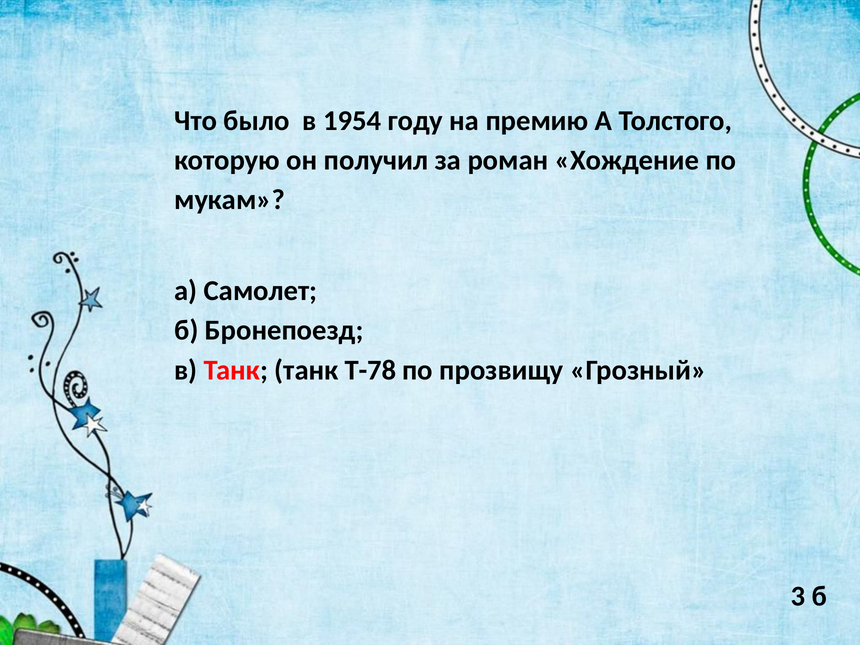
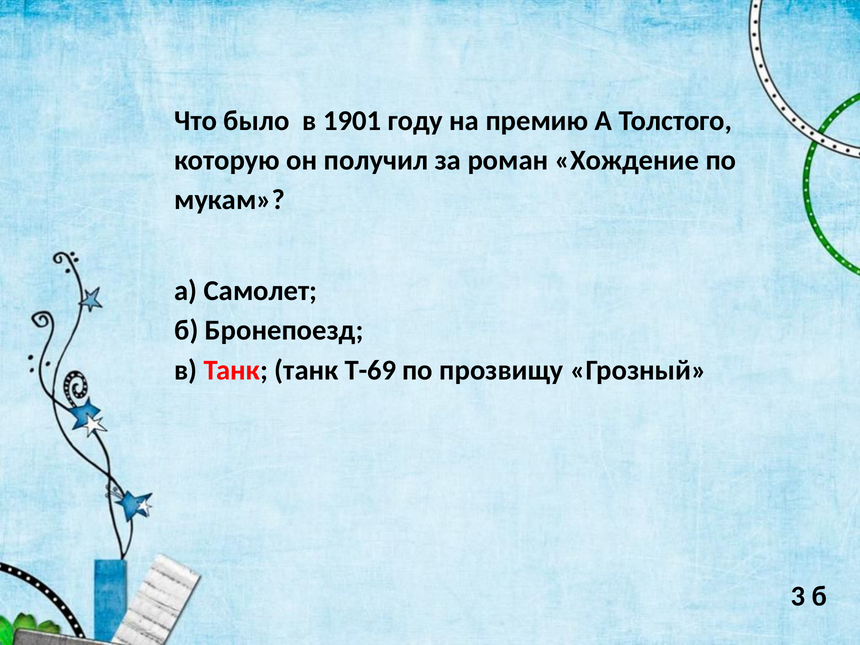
1954: 1954 -> 1901 (352, 121)
Т-78: Т-78 -> Т-69 (370, 370)
